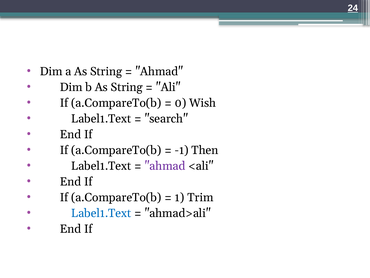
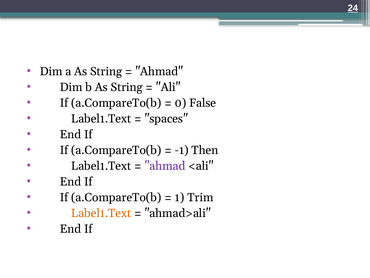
Wish: Wish -> False (203, 103)
search: search -> spaces (166, 119)
Label1.Text colour: blue -> orange (101, 213)
